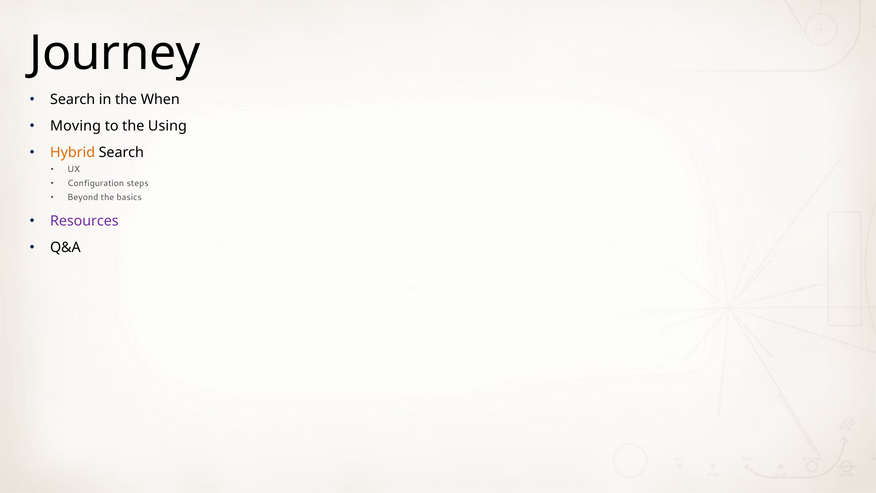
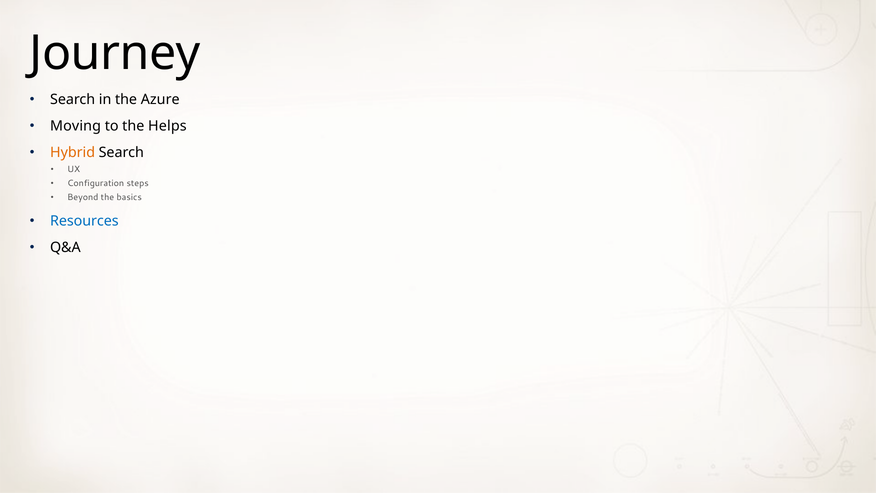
When: When -> Azure (160, 100)
Using: Using -> Helps (167, 126)
Resources colour: purple -> blue (84, 221)
